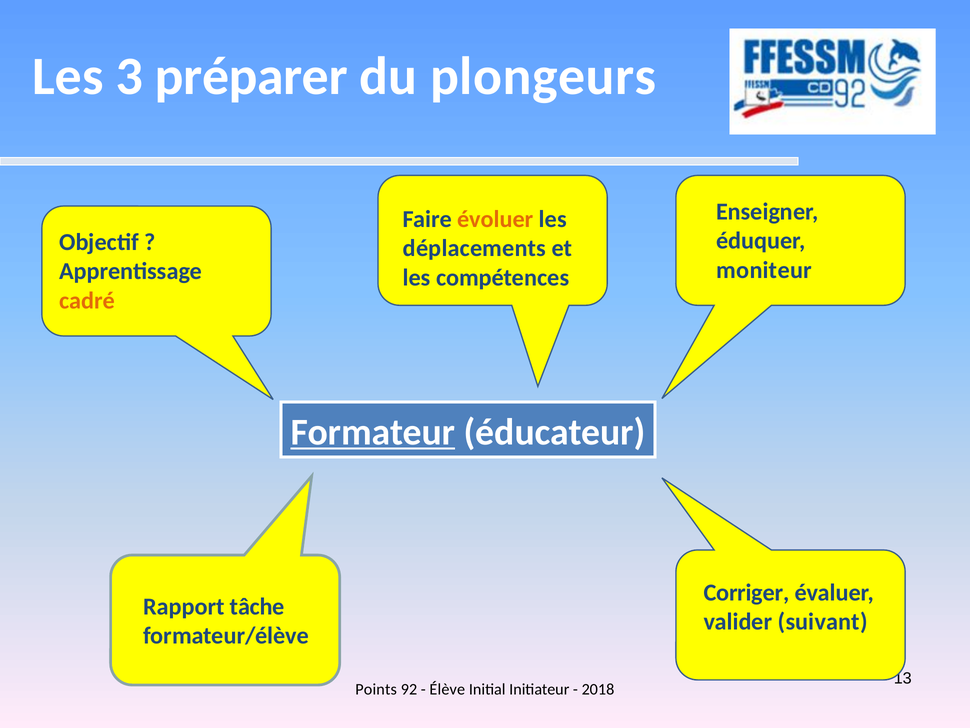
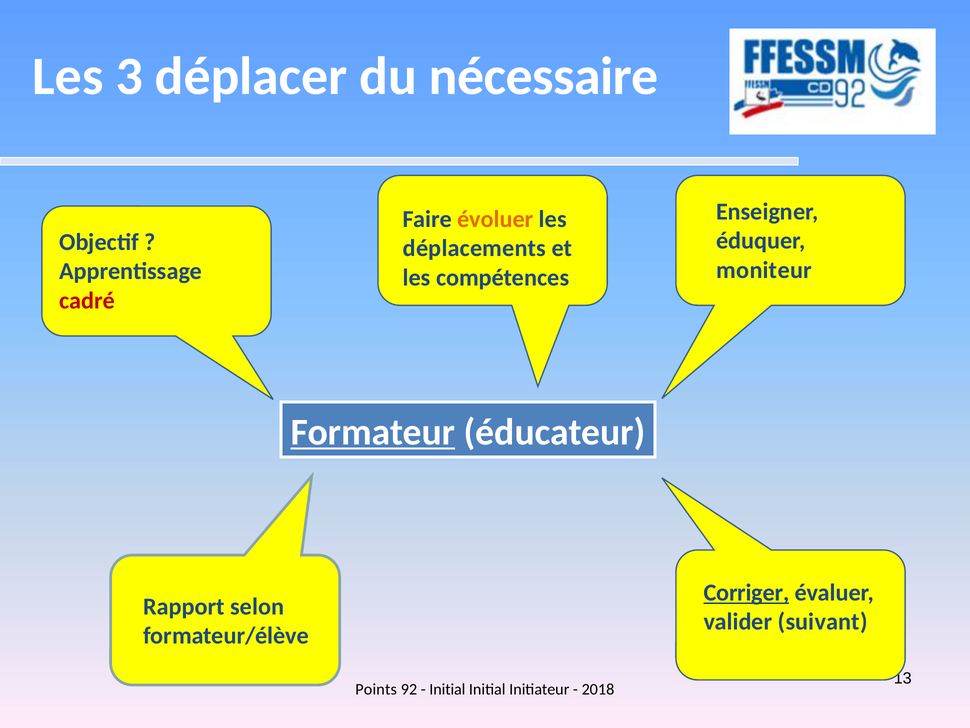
préparer: préparer -> déplacer (251, 76)
plongeurs: plongeurs -> nécessaire (544, 76)
cadré colour: orange -> red (87, 300)
Corriger underline: none -> present (746, 592)
tâche: tâche -> selon (257, 606)
Élève: Élève -> Initial (447, 689)
